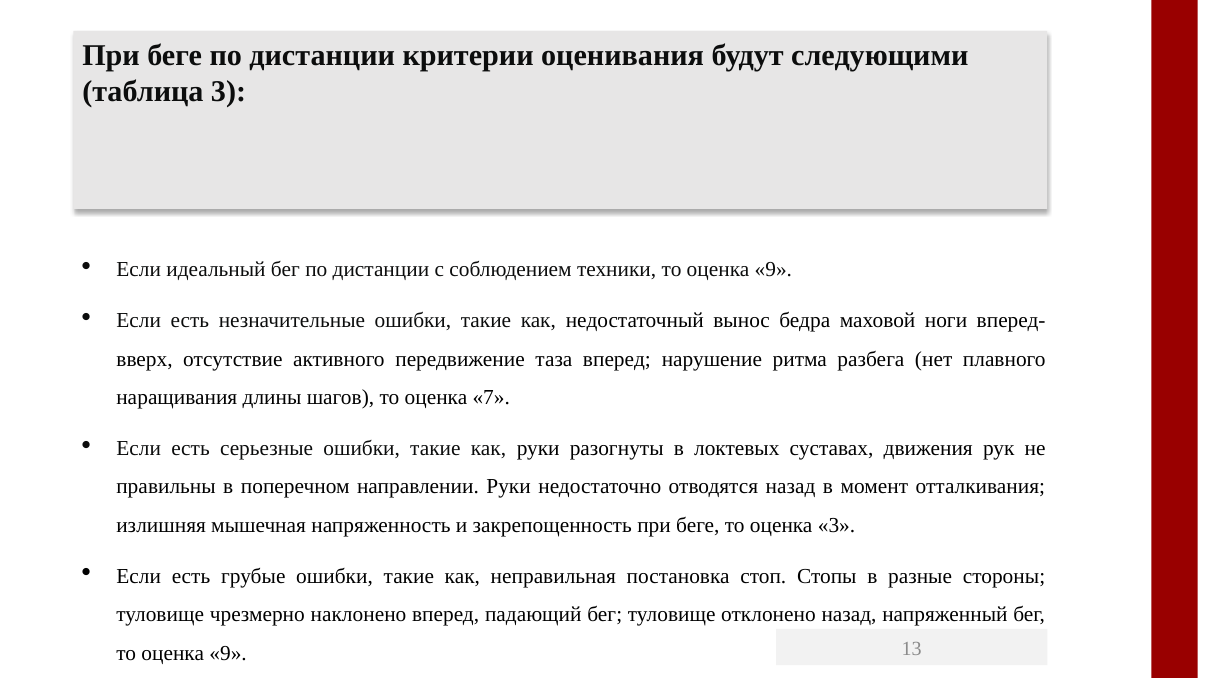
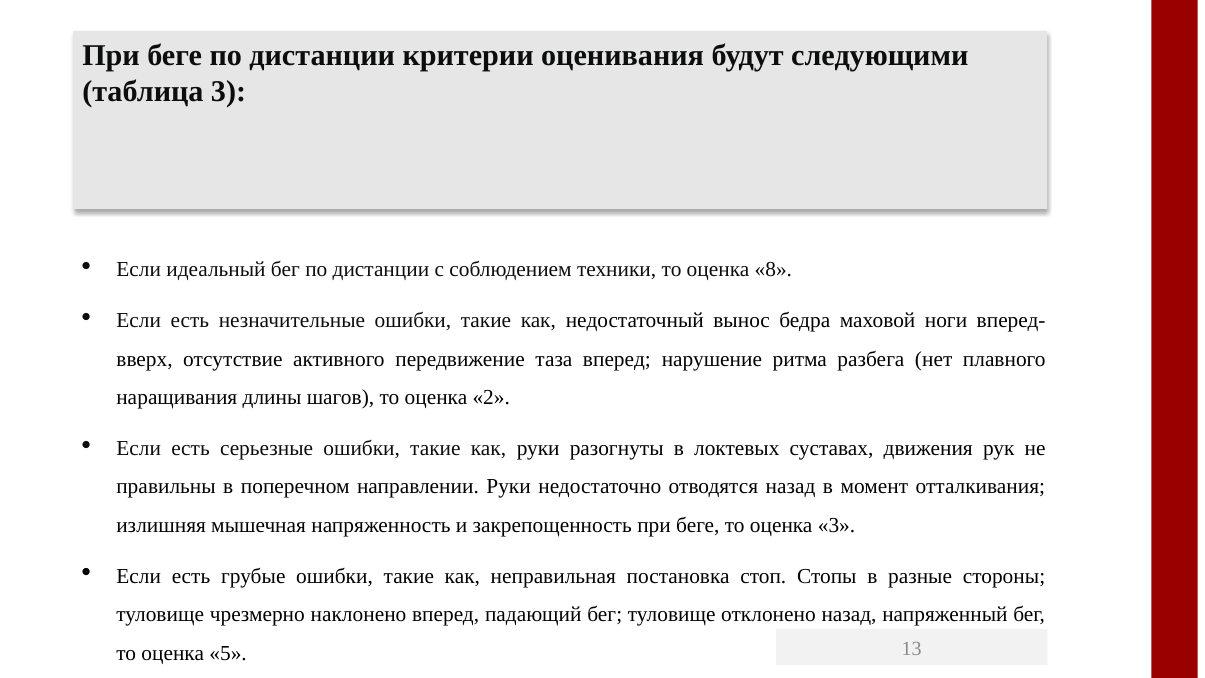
техники то оценка 9: 9 -> 8 (773, 270)
7: 7 -> 2 (491, 397)
9: 9 -> 5 (228, 653)
